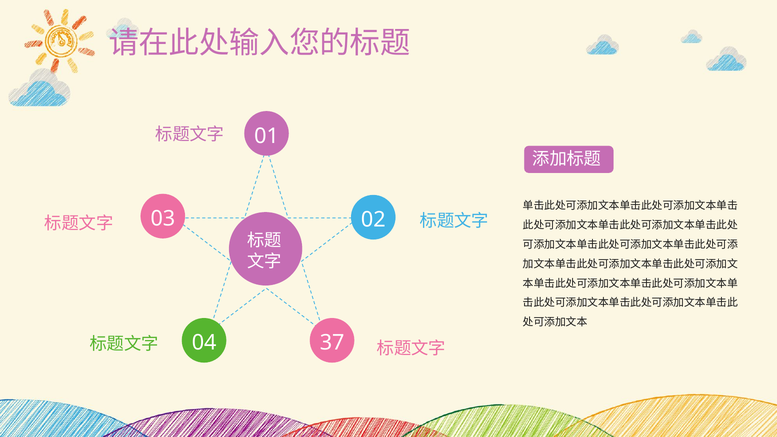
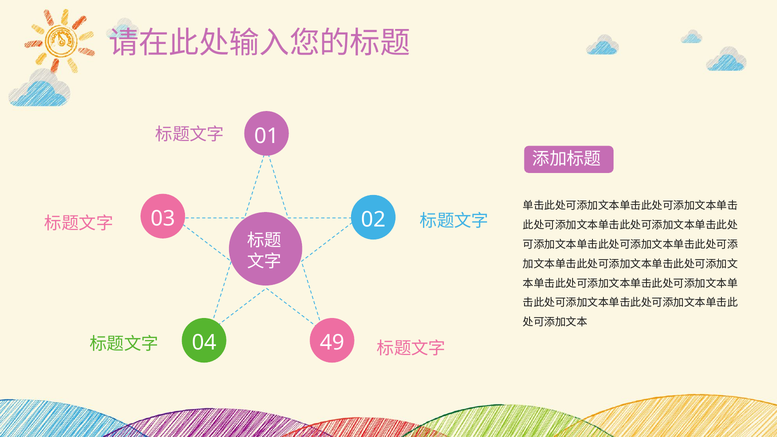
37: 37 -> 49 (332, 343)
